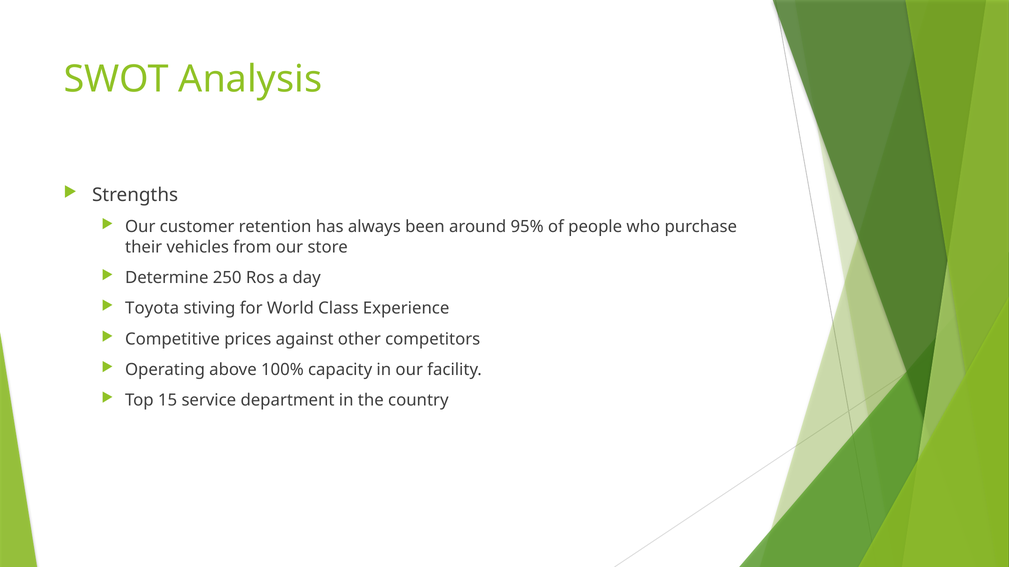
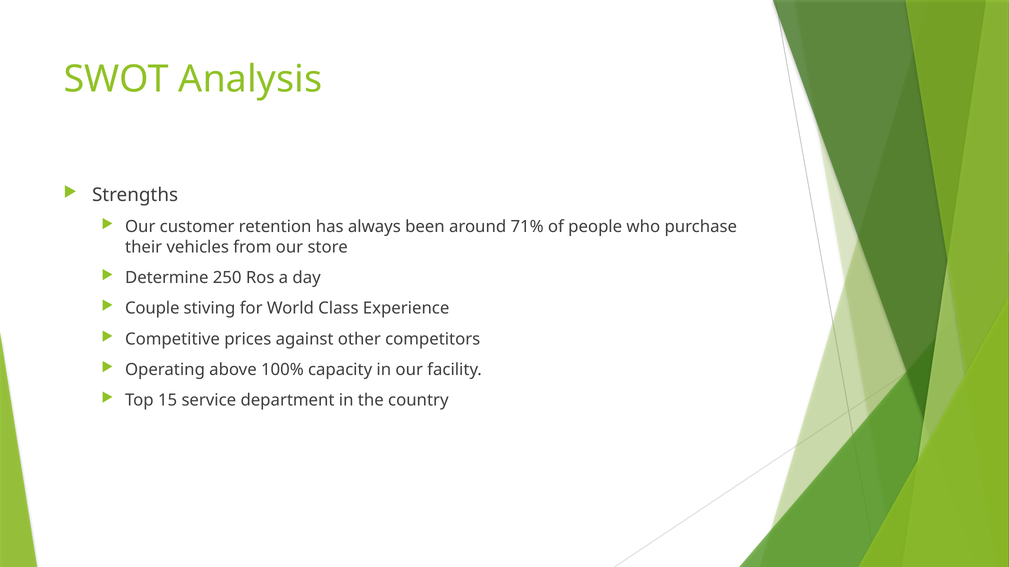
95%: 95% -> 71% (527, 227)
Toyota: Toyota -> Couple (152, 309)
